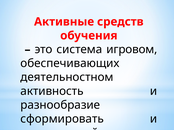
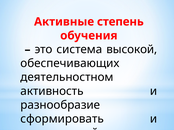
средств: средств -> степень (120, 22)
игровом: игровом -> высокой (132, 50)
